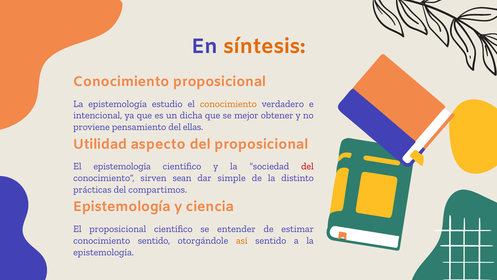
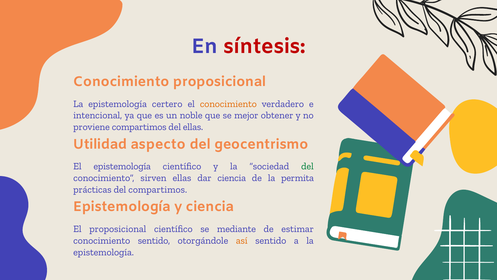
síntesis colour: orange -> red (265, 46)
estudio: estudio -> certero (167, 104)
dicha: dicha -> noble (191, 115)
proviene pensamiento: pensamiento -> compartimos (139, 127)
del proposicional: proposicional -> geocentrismo (261, 144)
del colour: red -> green (307, 166)
sirven sean: sean -> ellas (182, 178)
dar simple: simple -> ciencia (232, 178)
distinto: distinto -> permita (298, 178)
entender: entender -> mediante (236, 229)
